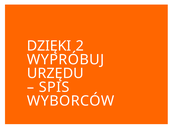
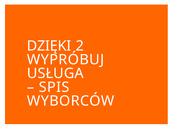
URZĘDU: URZĘDU -> USŁUGA (55, 73)
